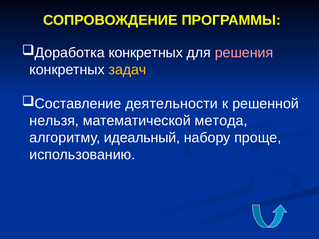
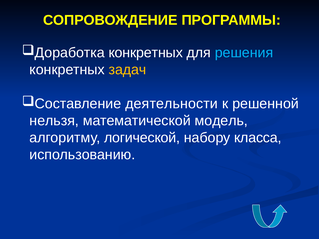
решения colour: pink -> light blue (244, 53)
метода: метода -> модель (221, 121)
идеальный: идеальный -> логической (142, 138)
проще: проще -> класса (258, 138)
